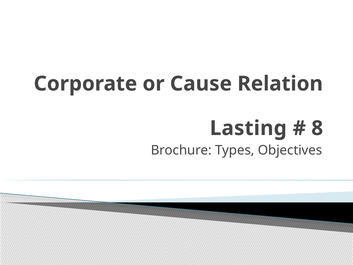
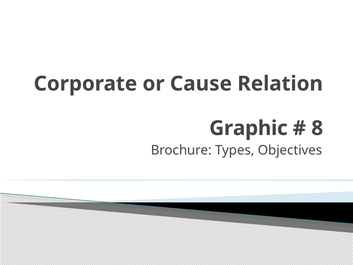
Lasting: Lasting -> Graphic (248, 128)
